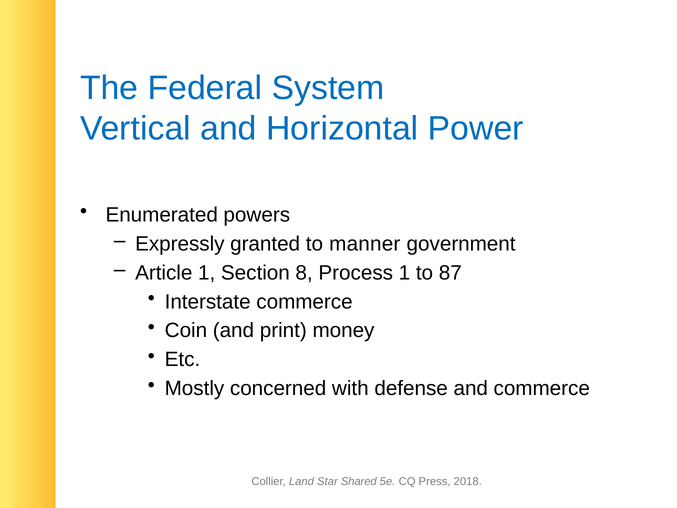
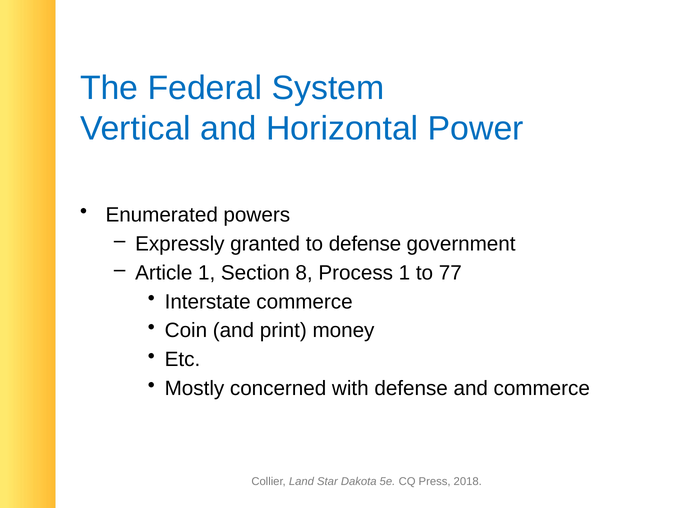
to manner: manner -> defense (365, 244)
87: 87 -> 77 (450, 273)
Shared: Shared -> Dakota (359, 481)
